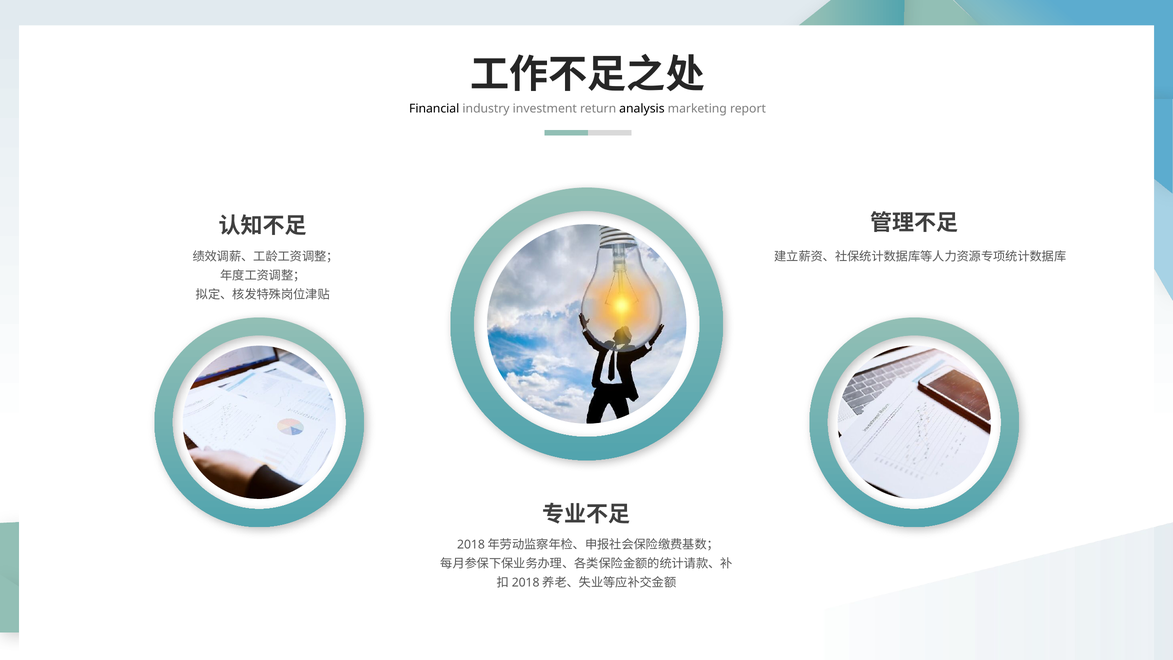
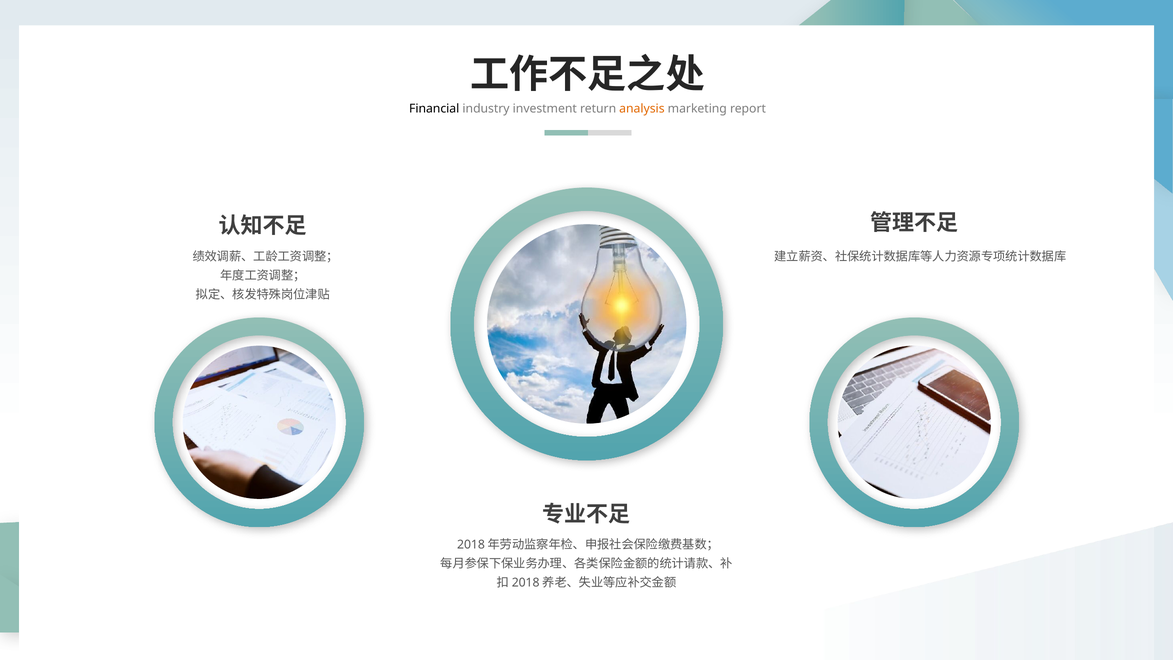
analysis colour: black -> orange (642, 108)
